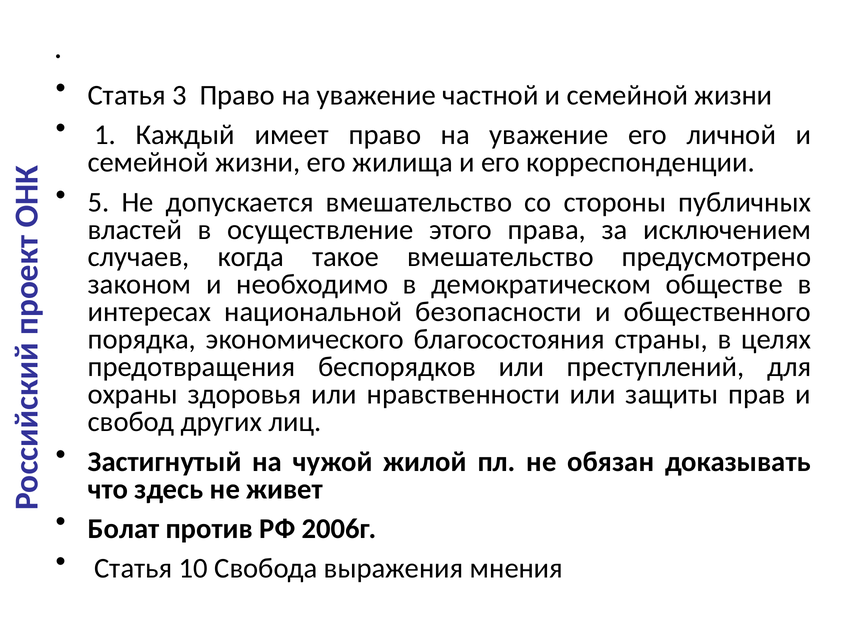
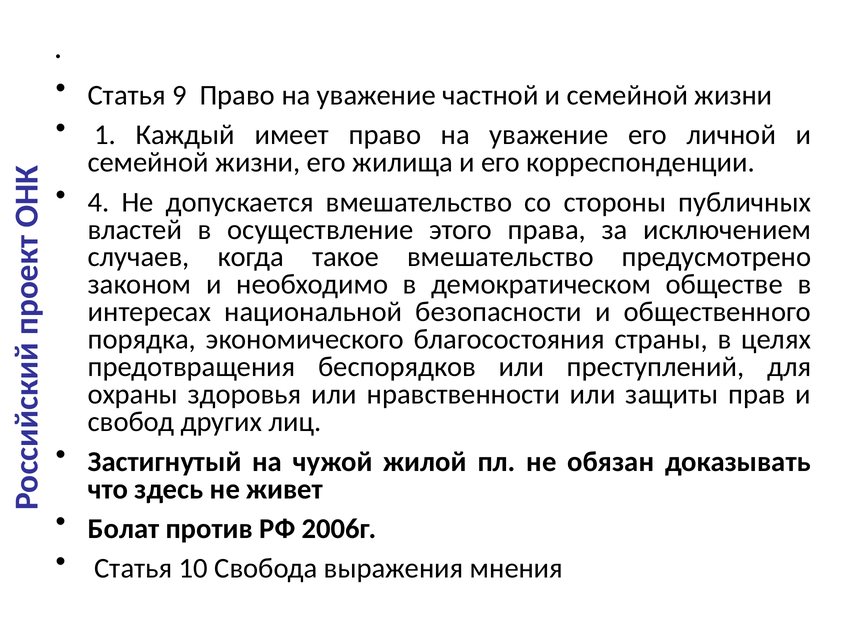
3: 3 -> 9 (179, 95)
5: 5 -> 4 (99, 202)
